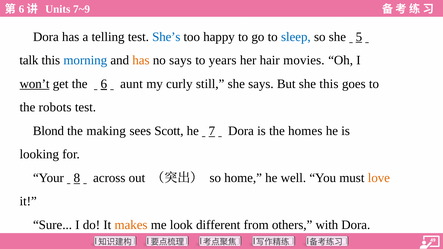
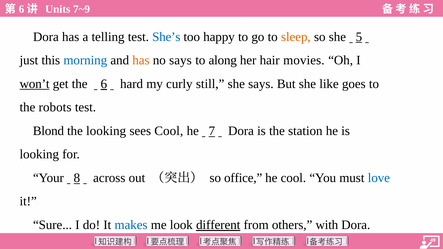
sleep colour: blue -> orange (296, 37)
talk: talk -> just (29, 60)
years: years -> along (223, 60)
aunt: aunt -> hard (132, 84)
she this: this -> like (329, 84)
the making: making -> looking (106, 131)
sees Scott: Scott -> Cool (169, 131)
homes: homes -> station (305, 131)
home: home -> office (243, 178)
he well: well -> cool (293, 178)
love colour: orange -> blue (379, 178)
makes colour: orange -> blue (131, 225)
different underline: none -> present (218, 225)
